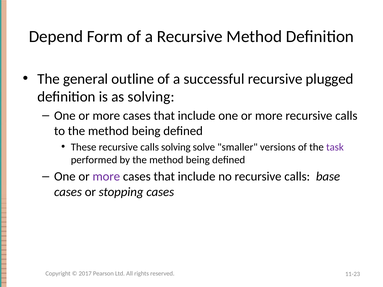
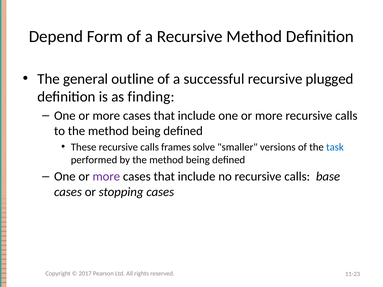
as solving: solving -> finding (151, 97)
calls solving: solving -> frames (176, 147)
task colour: purple -> blue (335, 147)
